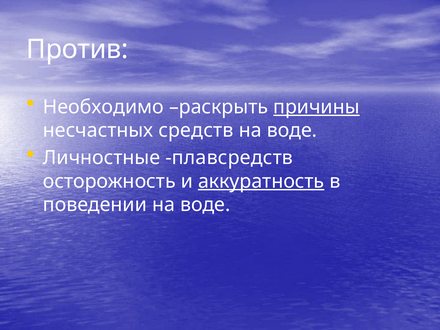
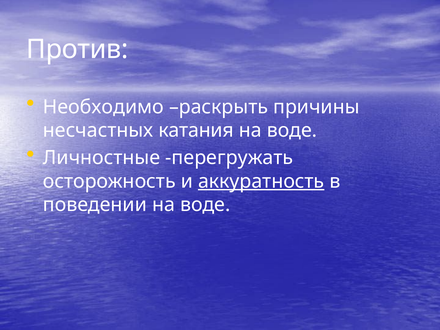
причины underline: present -> none (316, 107)
средств: средств -> катания (196, 130)
плавсредств: плавсредств -> перегружать (229, 158)
